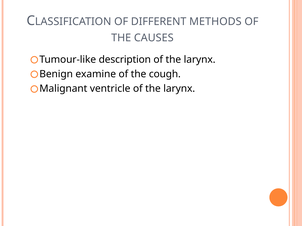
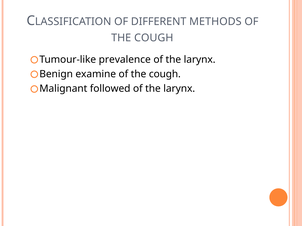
CAUSES: CAUSES -> COUGH (154, 38)
description: description -> prevalence (125, 60)
ventricle: ventricle -> followed (110, 89)
